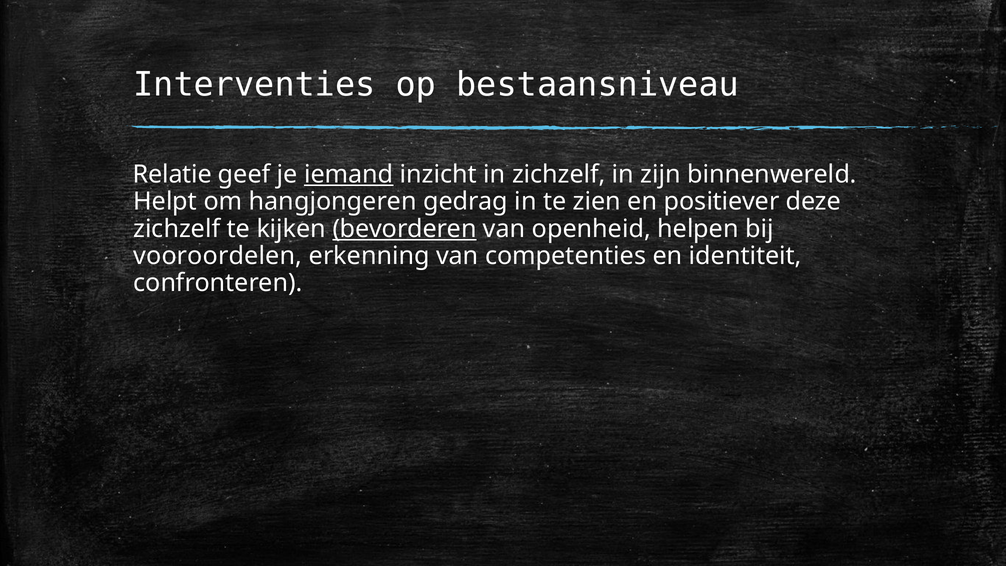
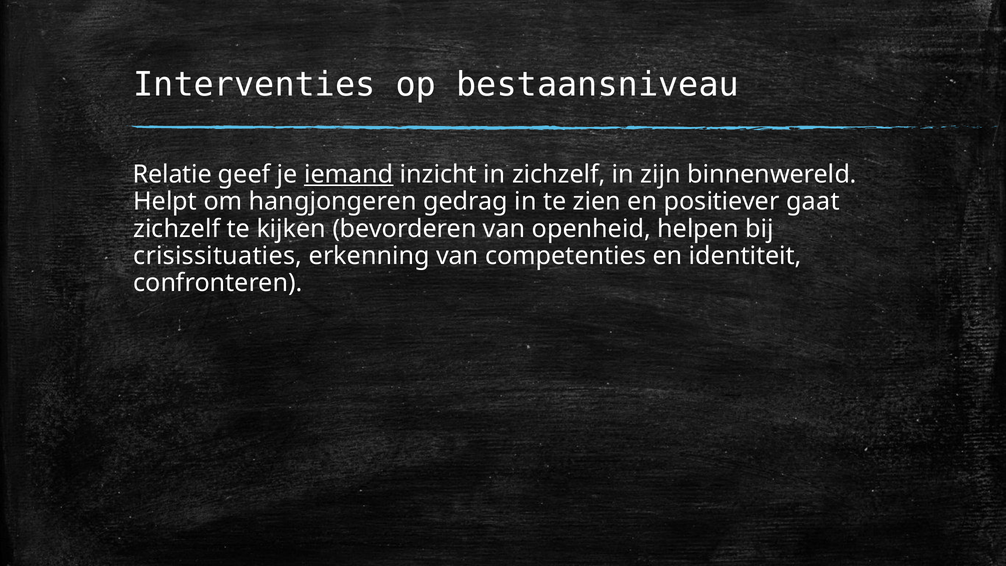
deze: deze -> gaat (813, 202)
bevorderen underline: present -> none (405, 229)
vooroordelen: vooroordelen -> crisissituaties (218, 256)
